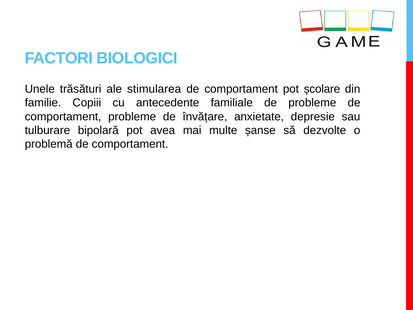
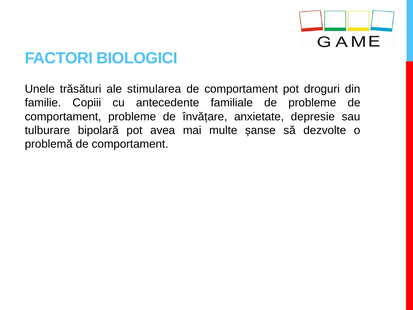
școlare: școlare -> droguri (322, 89)
